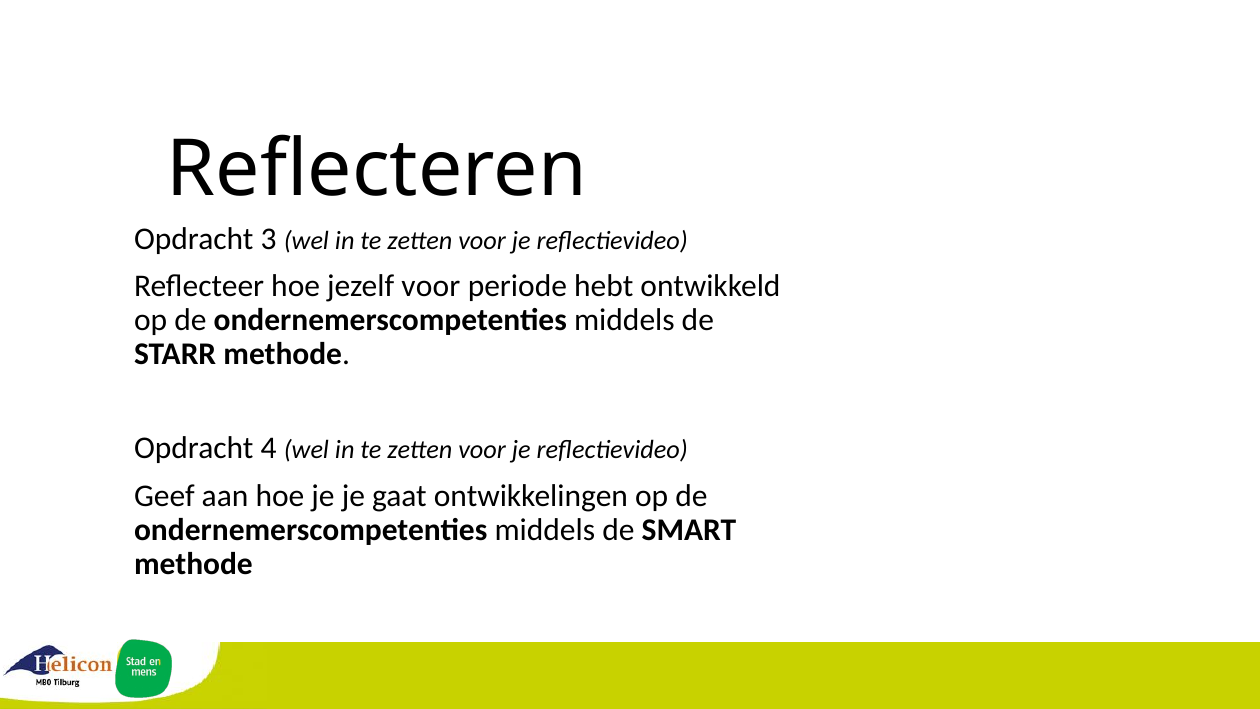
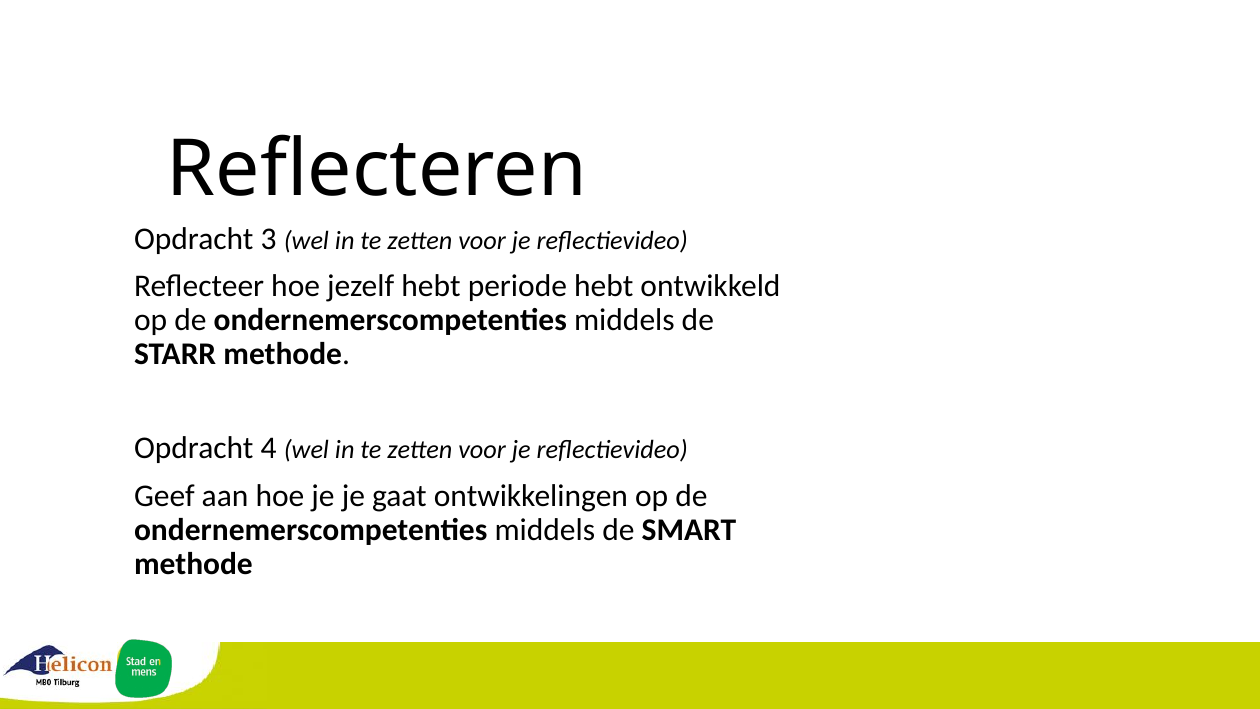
jezelf voor: voor -> hebt (431, 286)
